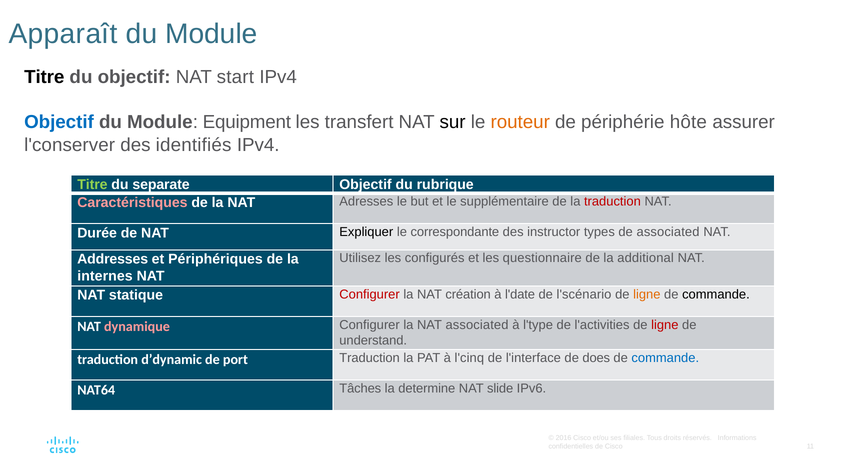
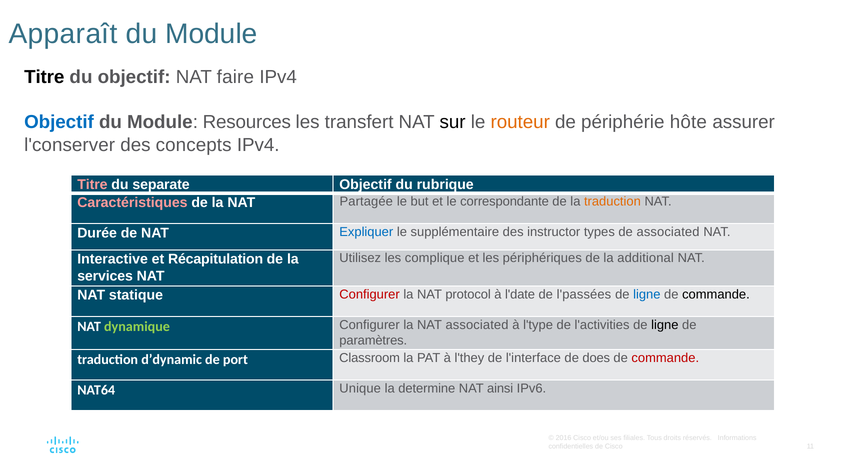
start: start -> faire (235, 77)
Equipment: Equipment -> Resources (247, 122)
identifiés: identifiés -> concepts (194, 145)
Titre colour: light green -> pink (92, 184)
Adresses: Adresses -> Partagée (366, 202)
supplémentaire: supplémentaire -> correspondante (505, 202)
traduction colour: red -> orange (612, 202)
Expliquer colour: black -> blue (366, 232)
correspondante: correspondante -> supplémentaire (455, 232)
configurés: configurés -> complique (435, 258)
questionnaire: questionnaire -> périphériques (542, 258)
Addresses: Addresses -> Interactive (113, 259)
Périphériques: Périphériques -> Récapitulation (216, 259)
internes: internes -> services (105, 276)
création: création -> protocol (468, 294)
l'scénario: l'scénario -> l'passées (584, 294)
ligne colour: orange -> blue (647, 294)
dynamique colour: pink -> light green (137, 326)
ligne colour: red -> black (665, 325)
understand: understand -> paramètres (373, 340)
port Traduction: Traduction -> Classroom (370, 358)
l'cinq: l'cinq -> l'they (469, 358)
commande colour: blue -> red (665, 358)
Tâches: Tâches -> Unique (360, 388)
slide: slide -> ainsi (500, 388)
